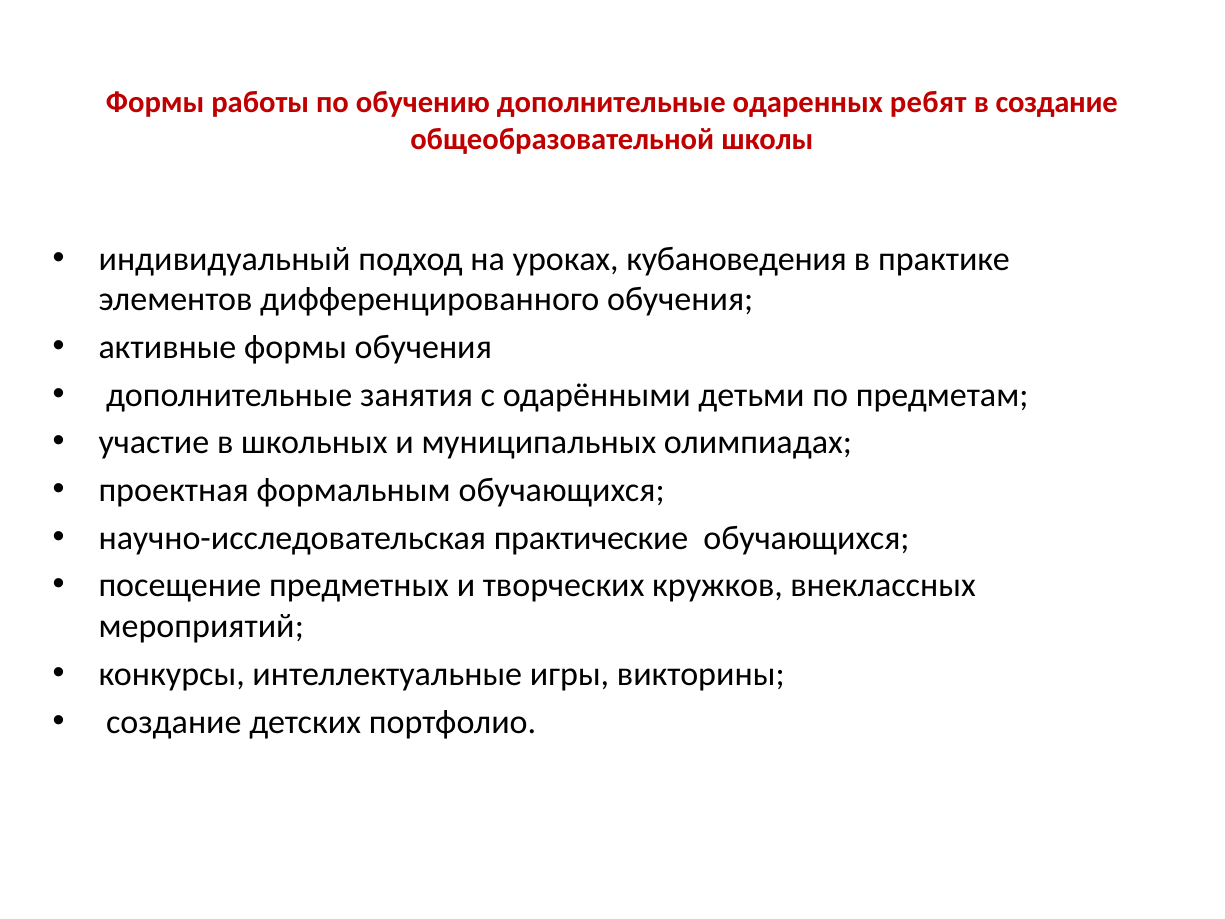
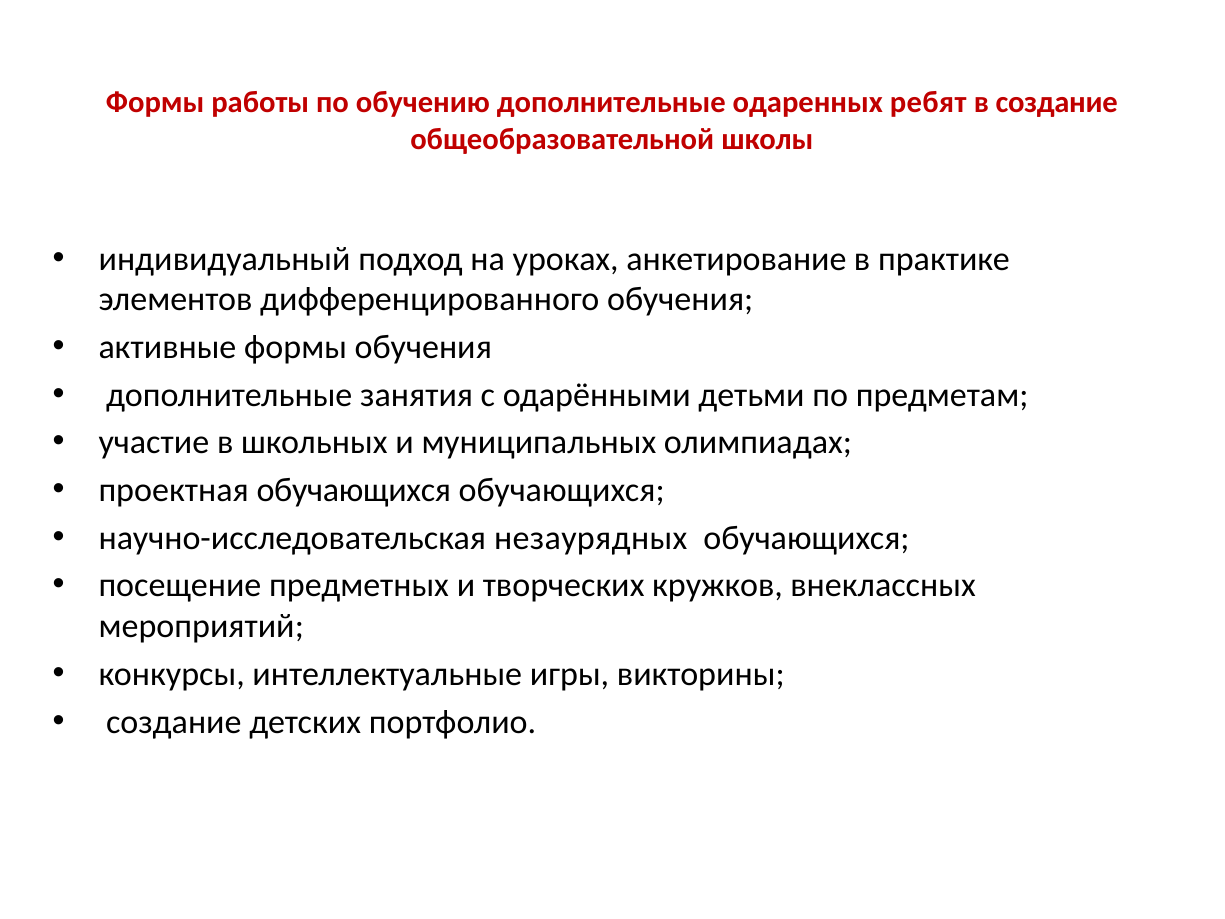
кубановедения: кубановедения -> анкетирование (736, 259)
проектная формальным: формальным -> обучающихся (354, 490)
практические: практические -> незаурядных (591, 538)
